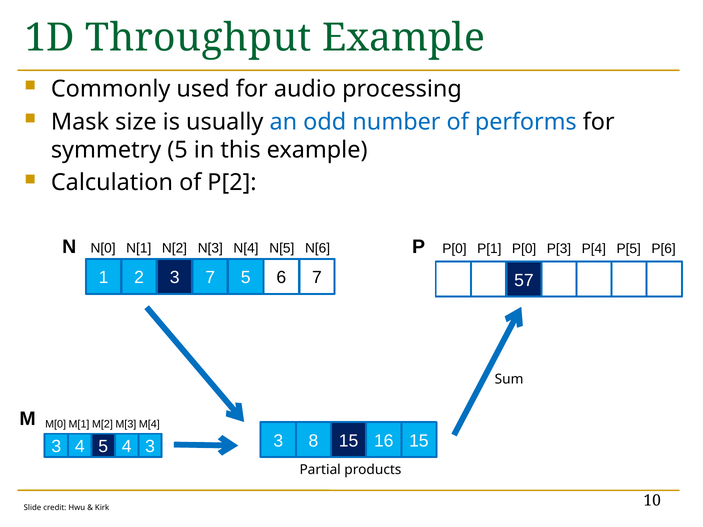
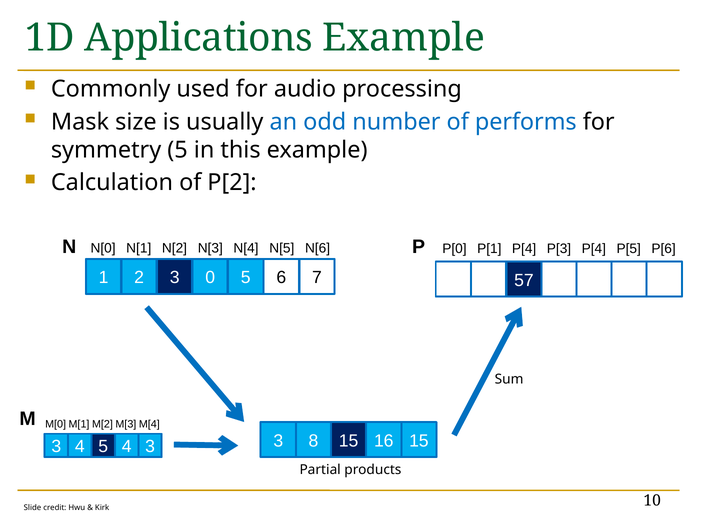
Throughput: Throughput -> Applications (199, 38)
P[1 P[0: P[0 -> P[4 (524, 249)
3 7: 7 -> 0 (210, 278)
